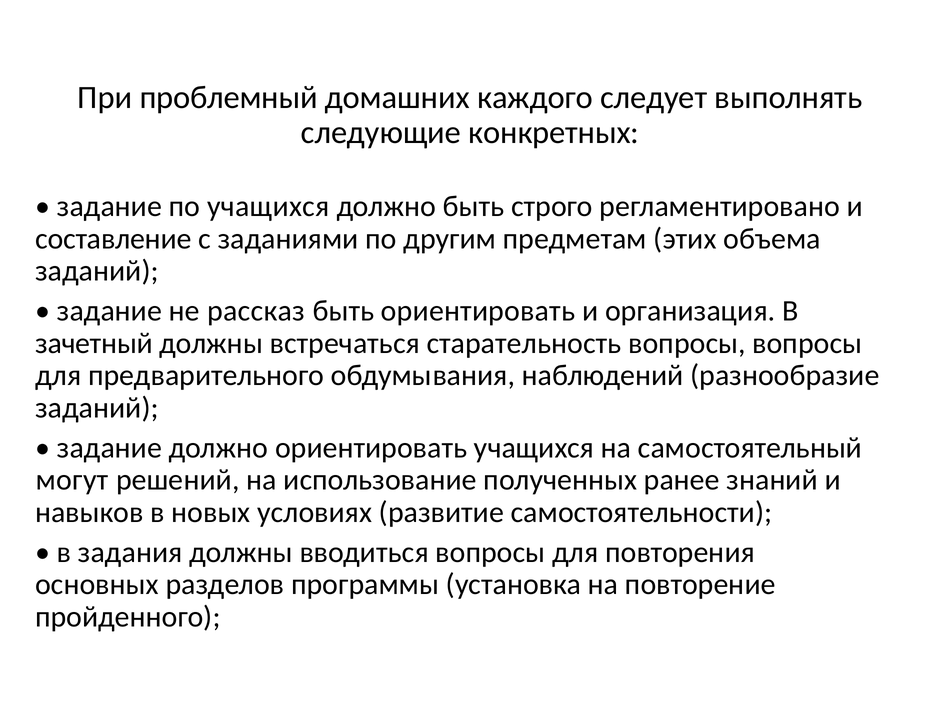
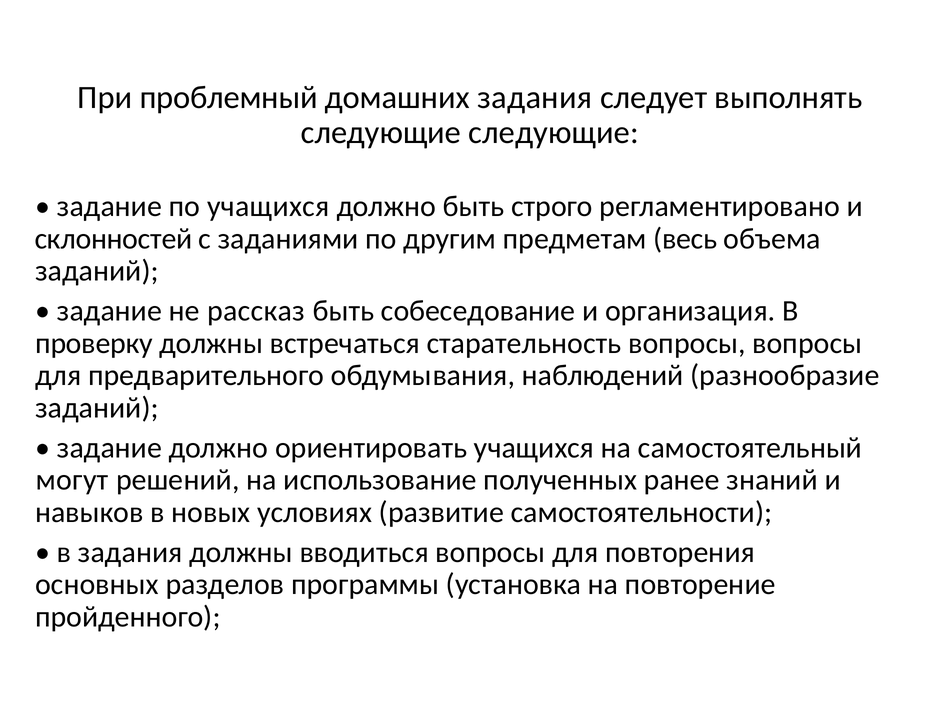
домашних каждого: каждого -> задания (535, 98)
следующие конкретных: конкретных -> следующие (554, 133)
составление: составление -> склонностей (113, 239)
этих: этих -> весь (685, 239)
быть ориентировать: ориентировать -> собеседование (478, 311)
зачетный: зачетный -> проверку (94, 343)
